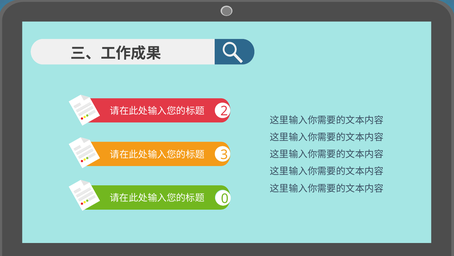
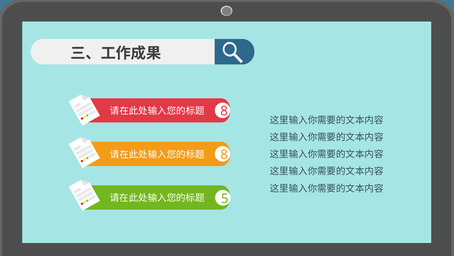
2: 2 -> 8 (224, 111)
3: 3 -> 8 (224, 154)
0: 0 -> 5 (225, 198)
